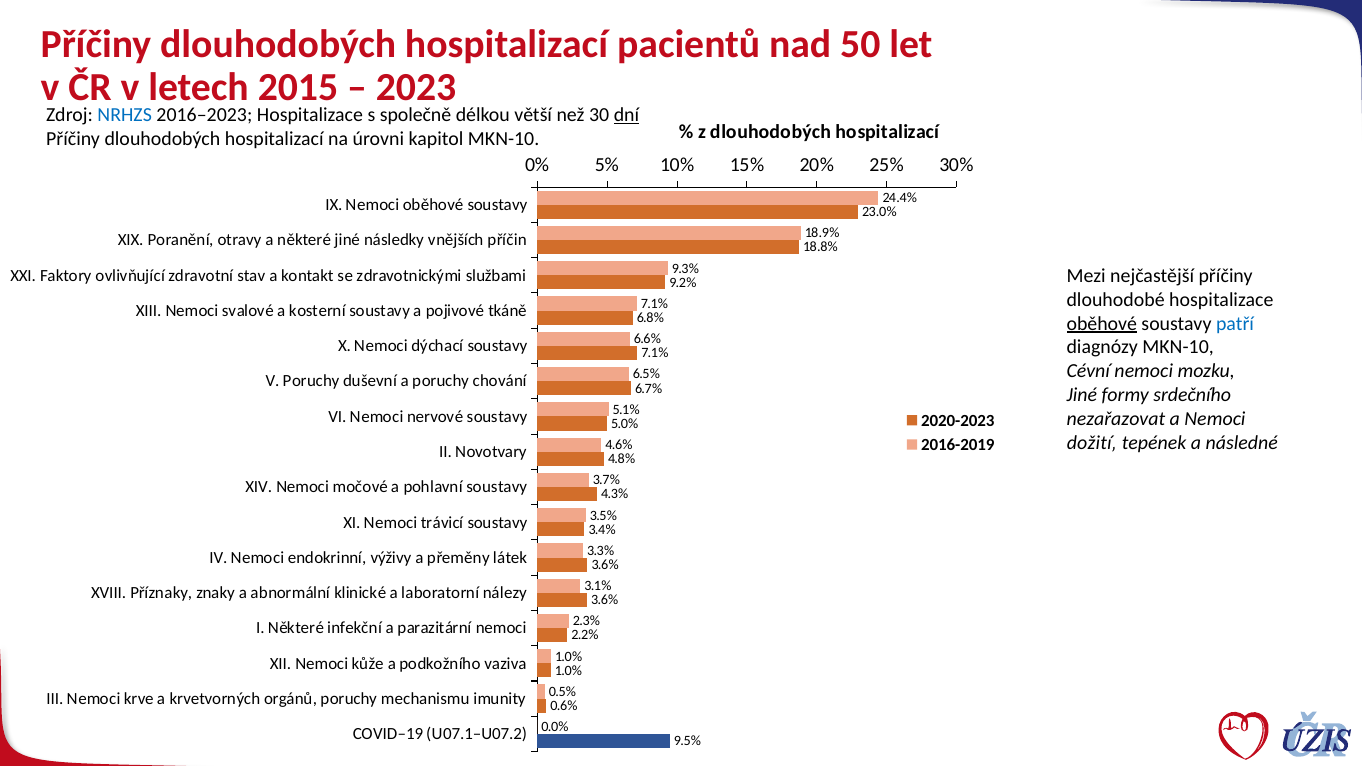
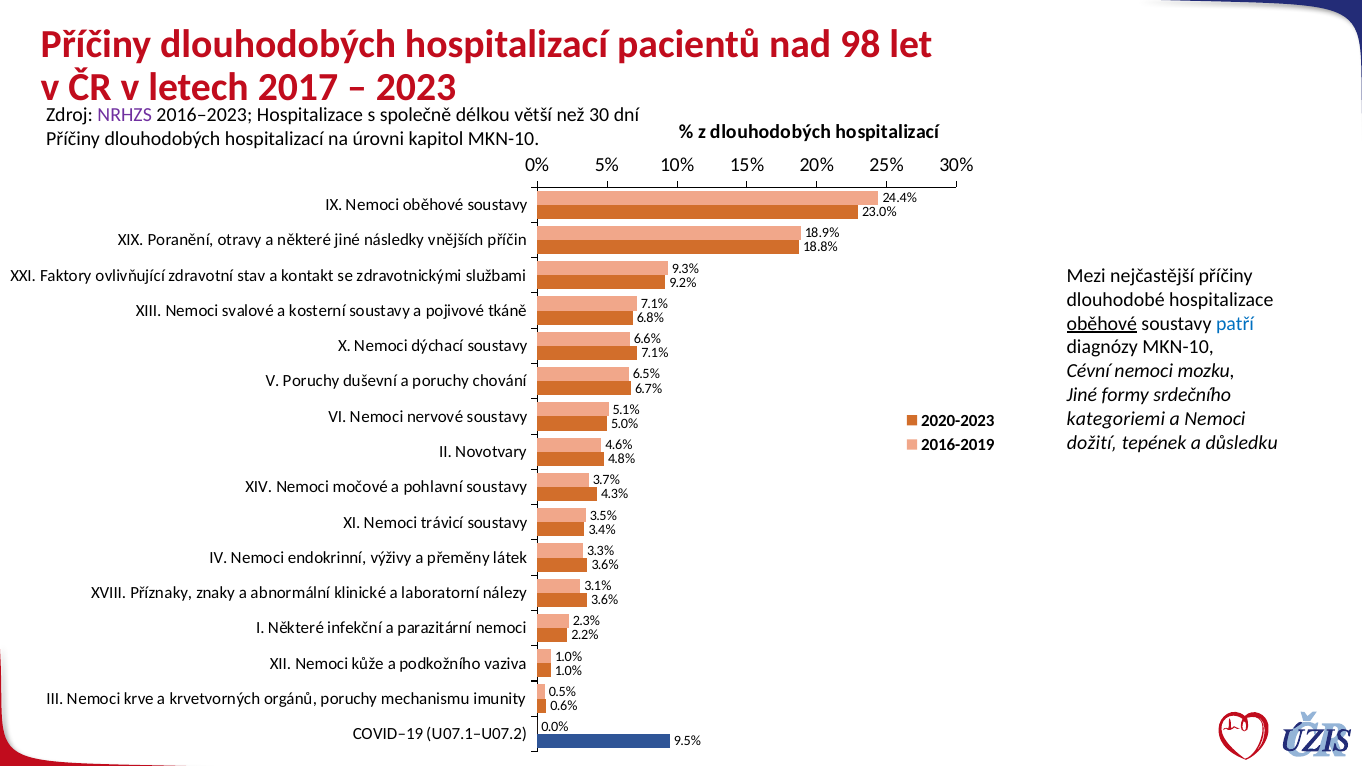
50: 50 -> 98 (860, 44)
2015: 2015 -> 2017 (298, 87)
NRHZS colour: blue -> purple (125, 115)
dní underline: present -> none (626, 115)
nezařazovat: nezařazovat -> kategoriemi (1116, 419)
následné: následné -> důsledku (1242, 443)
